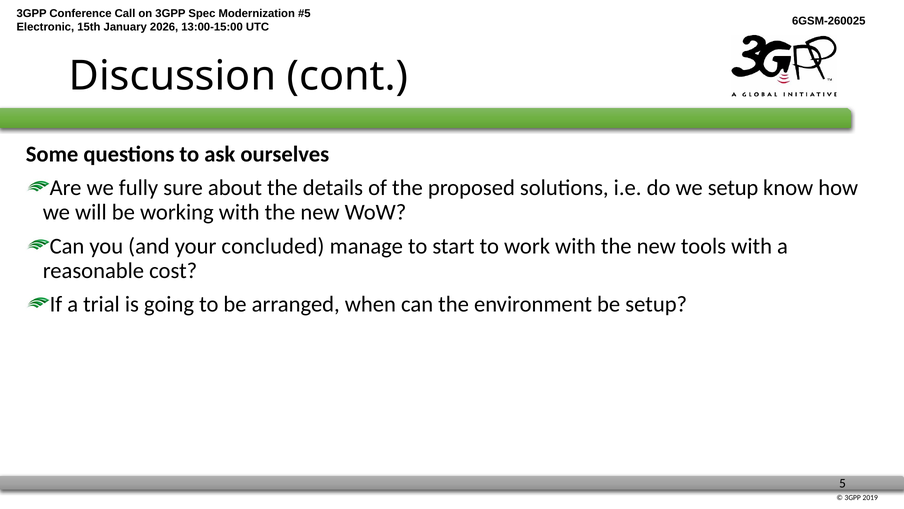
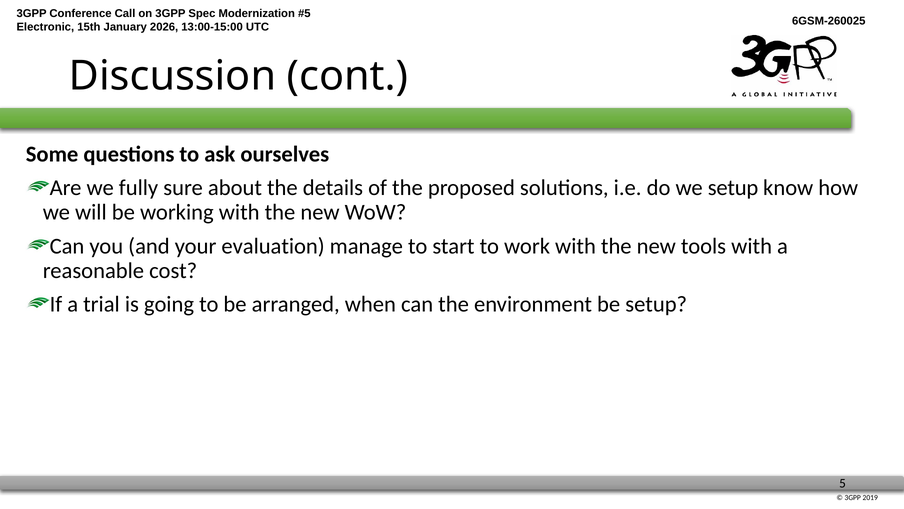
concluded: concluded -> evaluation (273, 246)
